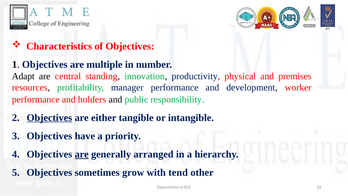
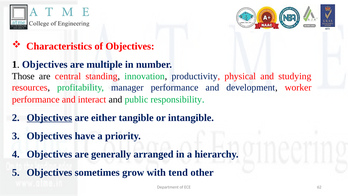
Adapt: Adapt -> Those (23, 76)
premises: premises -> studying (295, 76)
holders: holders -> interact (92, 99)
are underline: present -> none (82, 154)
